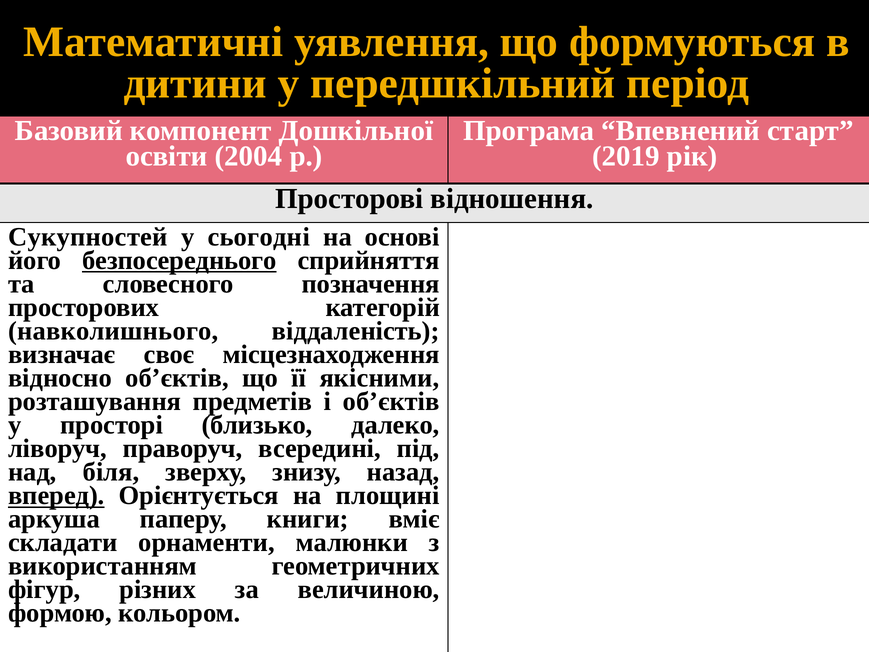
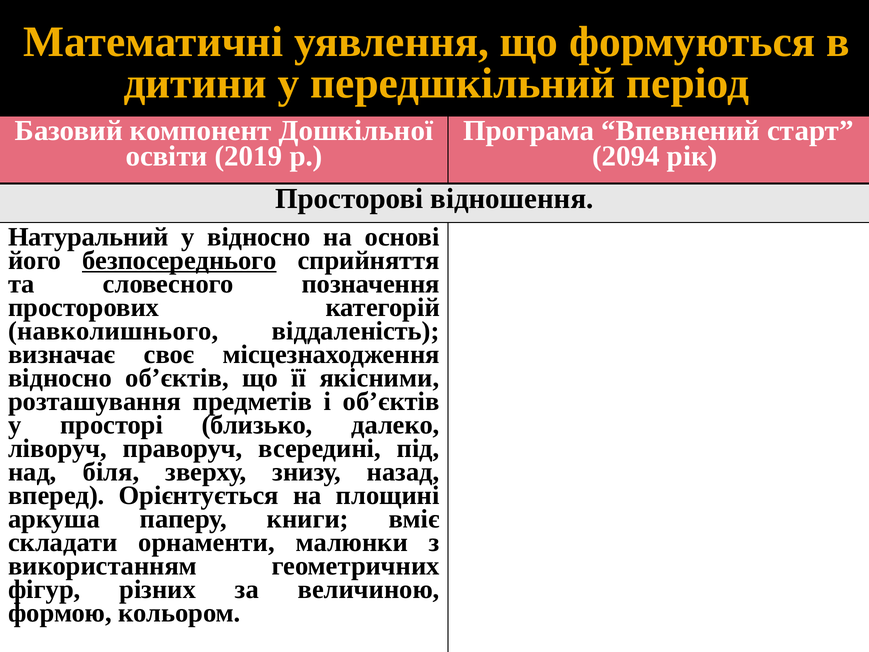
2004: 2004 -> 2019 (248, 156)
2019: 2019 -> 2094 (626, 156)
Сукупностей: Сукупностей -> Натуральний (88, 237)
у сьогодні: сьогодні -> відносно (259, 237)
вперед underline: present -> none (56, 495)
